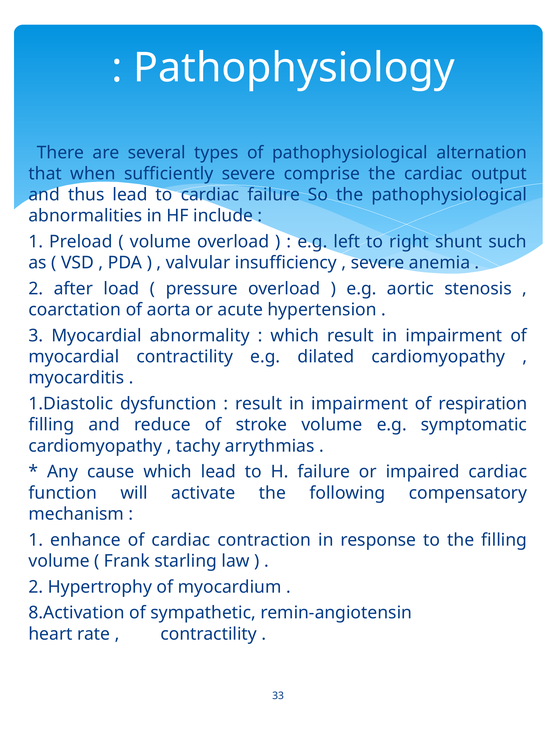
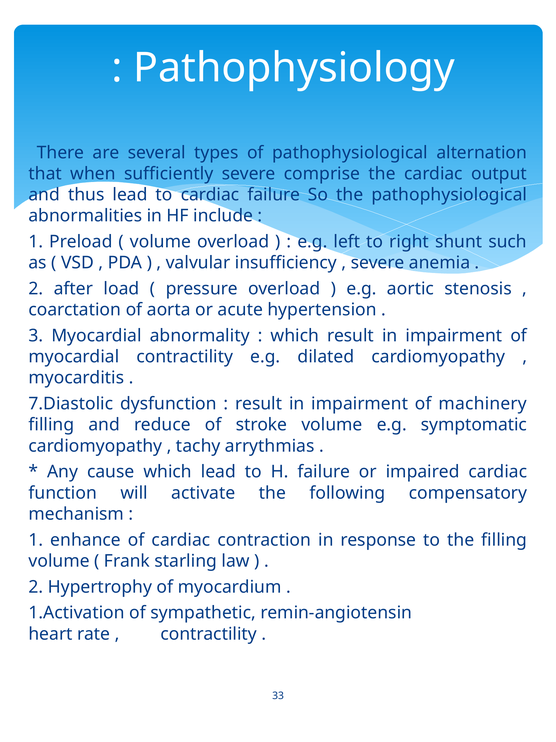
1.Diastolic: 1.Diastolic -> 7.Diastolic (71, 403)
respiration: respiration -> machinery (483, 403)
8.Activation: 8.Activation -> 1.Activation (77, 612)
